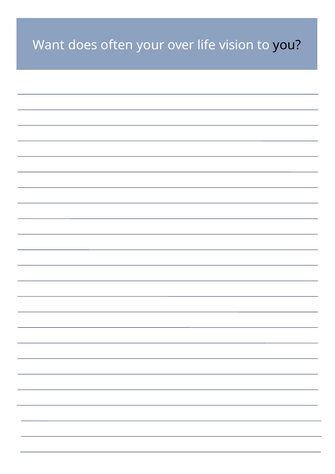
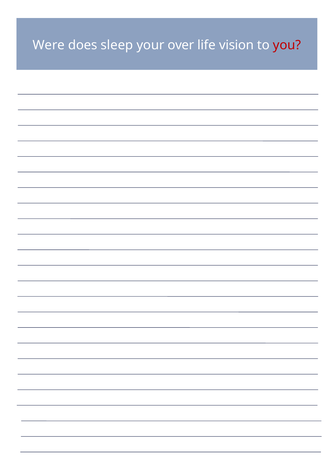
Want: Want -> Were (49, 45)
often: often -> sleep (117, 45)
you colour: black -> red (287, 45)
